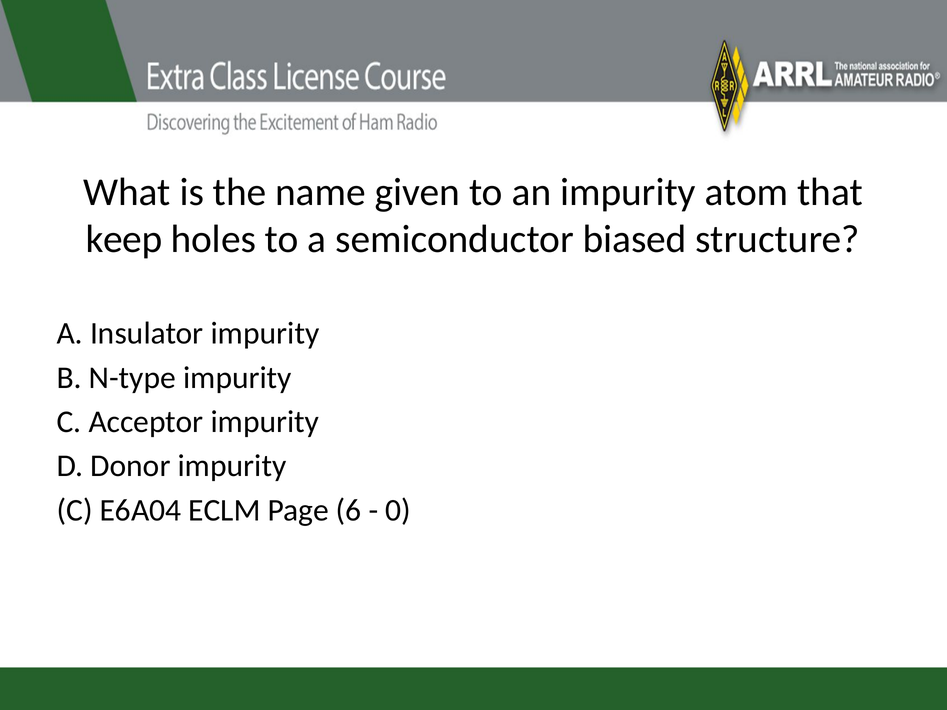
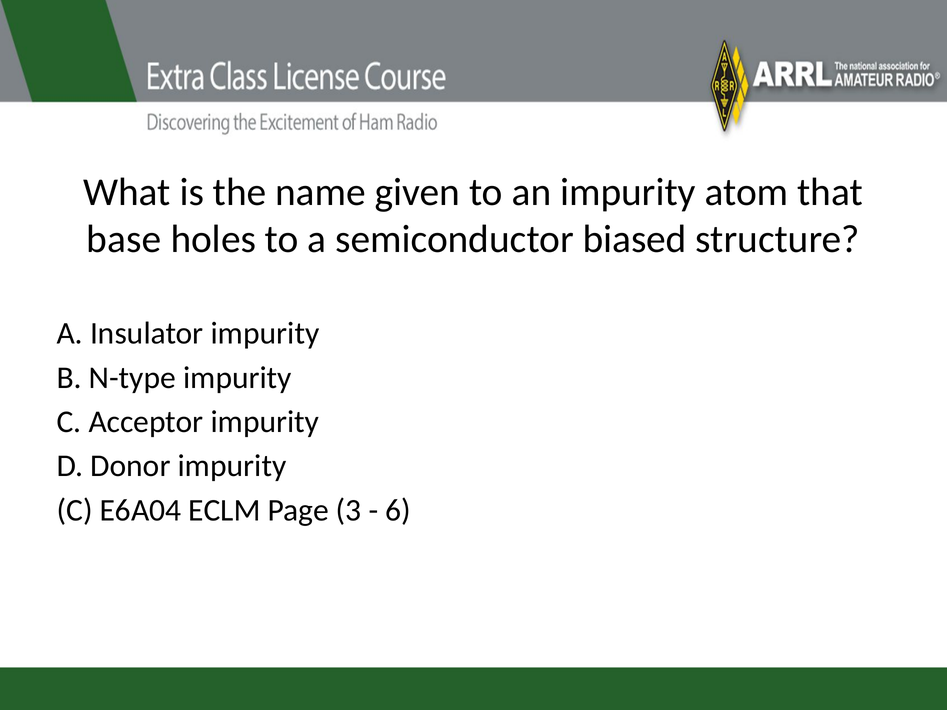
keep: keep -> base (124, 239)
6: 6 -> 3 (349, 510)
0: 0 -> 6 (398, 510)
